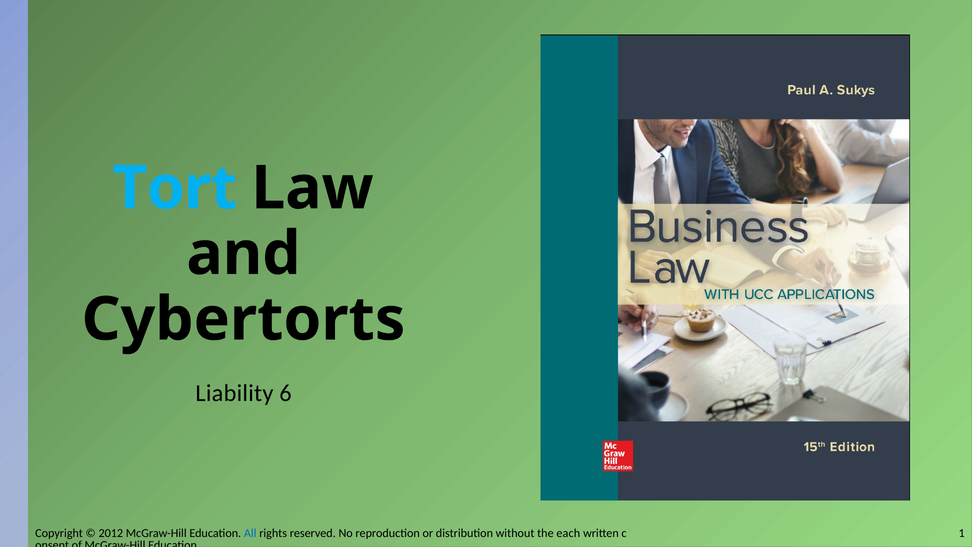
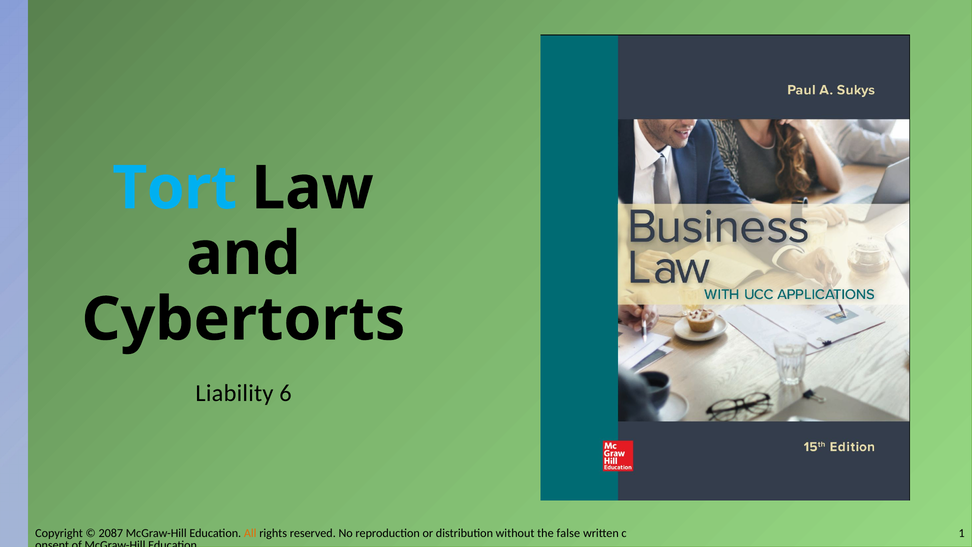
2012: 2012 -> 2087 (111, 533)
All colour: blue -> orange (250, 533)
each: each -> false (568, 533)
